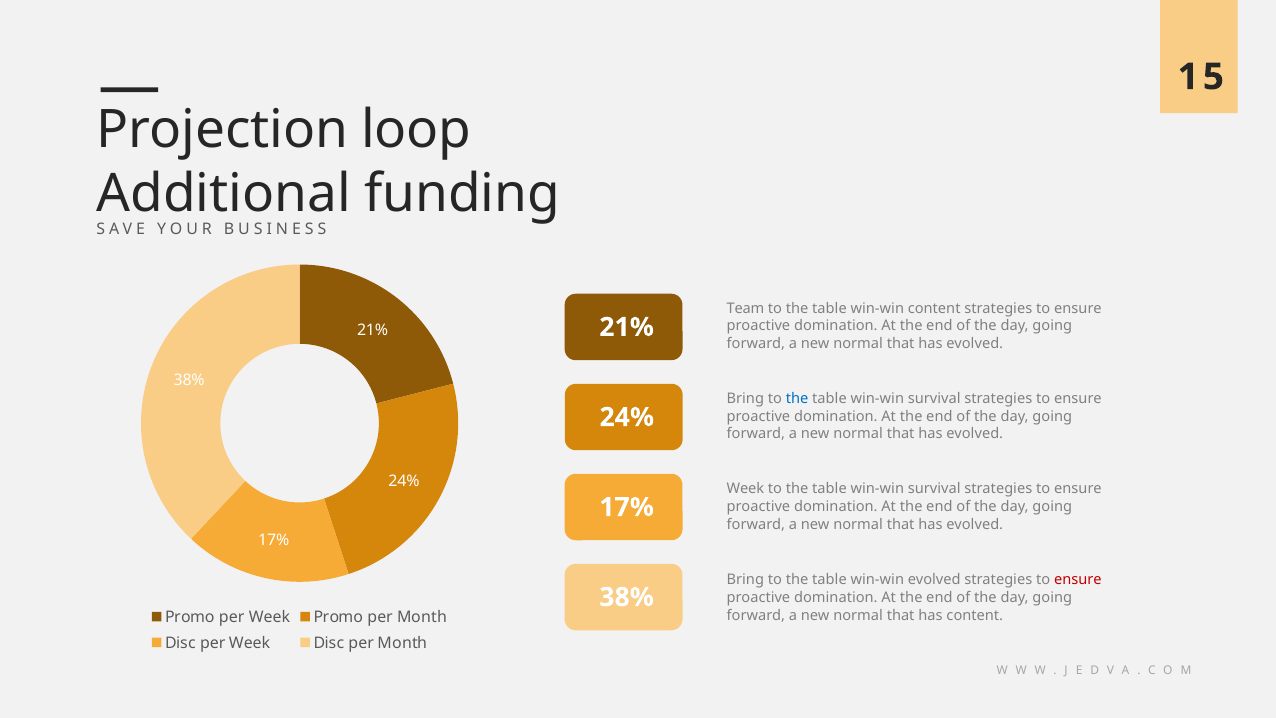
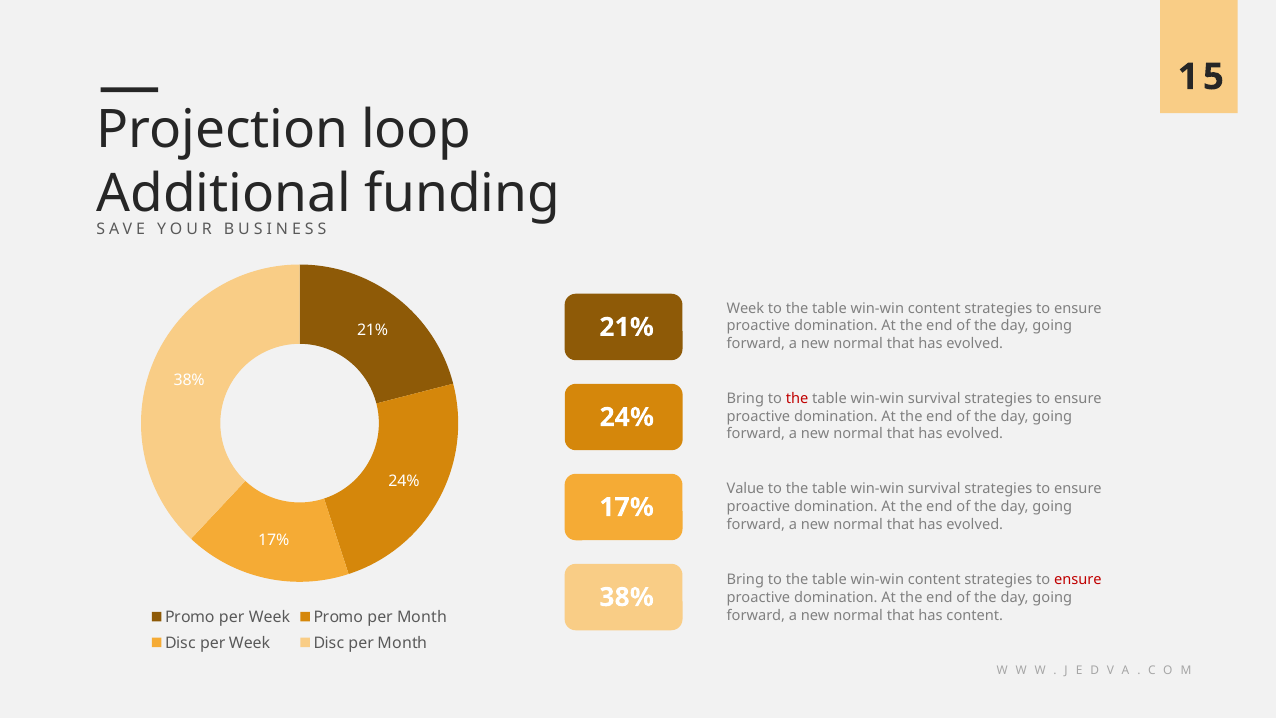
Team: Team -> Week (745, 308)
the colour: blue -> red (797, 399)
Week: Week -> Value (745, 489)
evolved: evolved -> content (934, 580)
